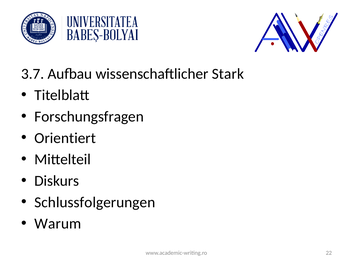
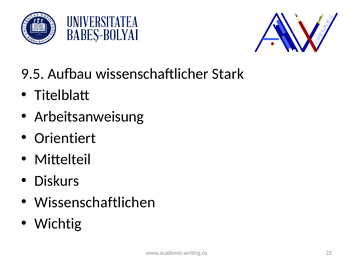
3.7: 3.7 -> 9.5 (33, 74)
Forschungsfragen: Forschungsfragen -> Arbeitsanweisung (89, 117)
Schlussfolgerungen: Schlussfolgerungen -> Wissenschaftlichen (95, 202)
Warum: Warum -> Wichtig (58, 223)
